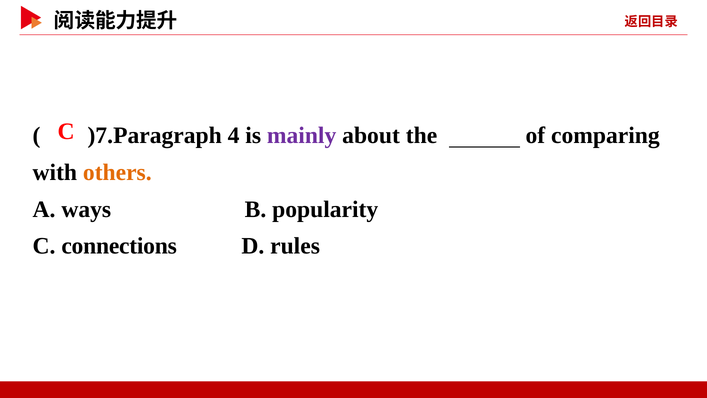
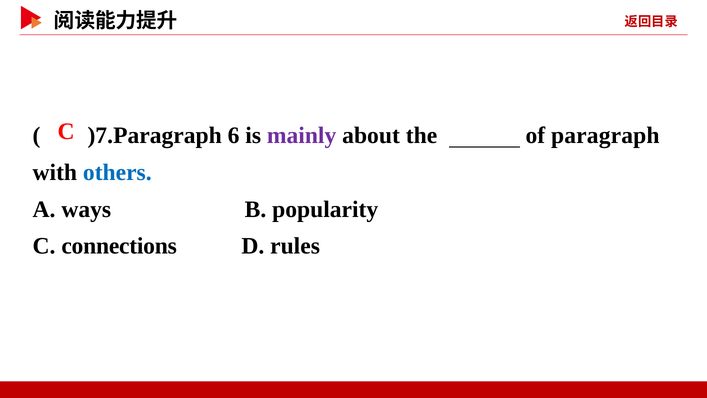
4: 4 -> 6 (234, 136)
comparing: comparing -> paragraph (605, 136)
others colour: orange -> blue (117, 172)
